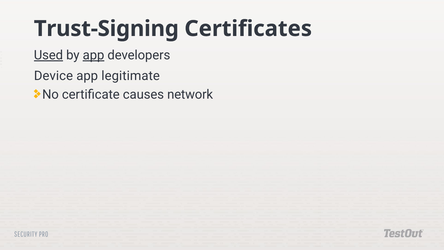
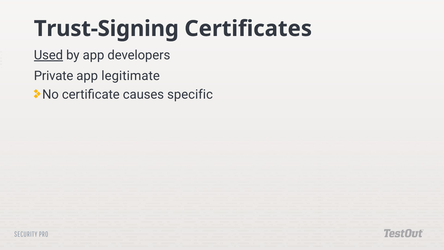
app underline: present -> none (94, 55)
Device: Device -> Private (54, 76)
network: network -> specific (190, 94)
